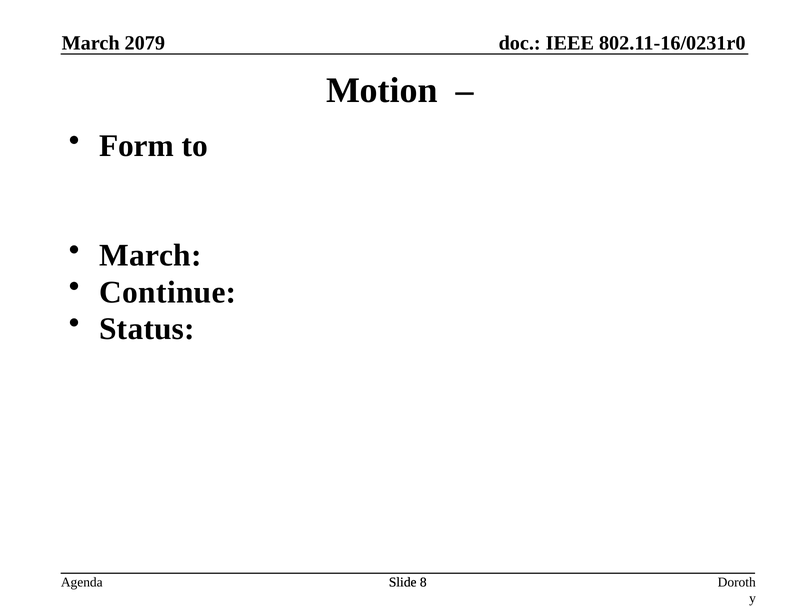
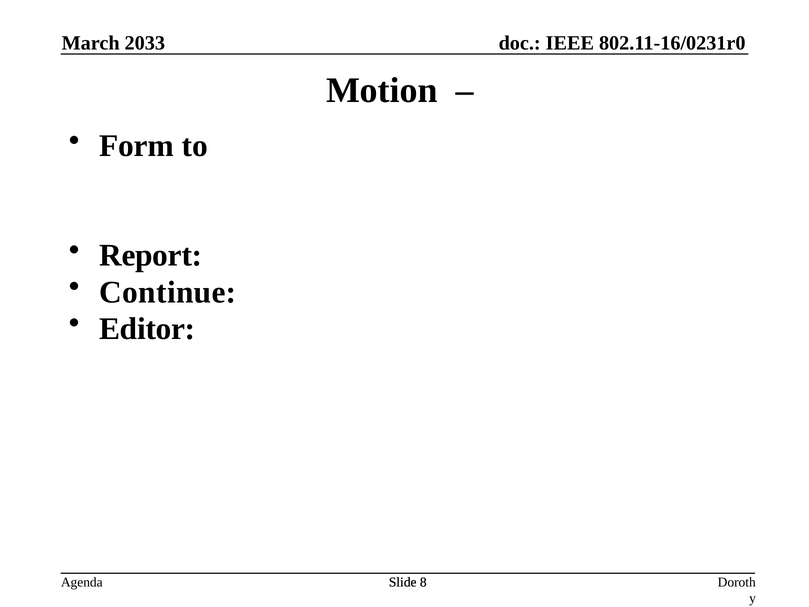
2079: 2079 -> 2033 (145, 43)
March: March -> Report (151, 256)
Status: Status -> Editor (147, 329)
